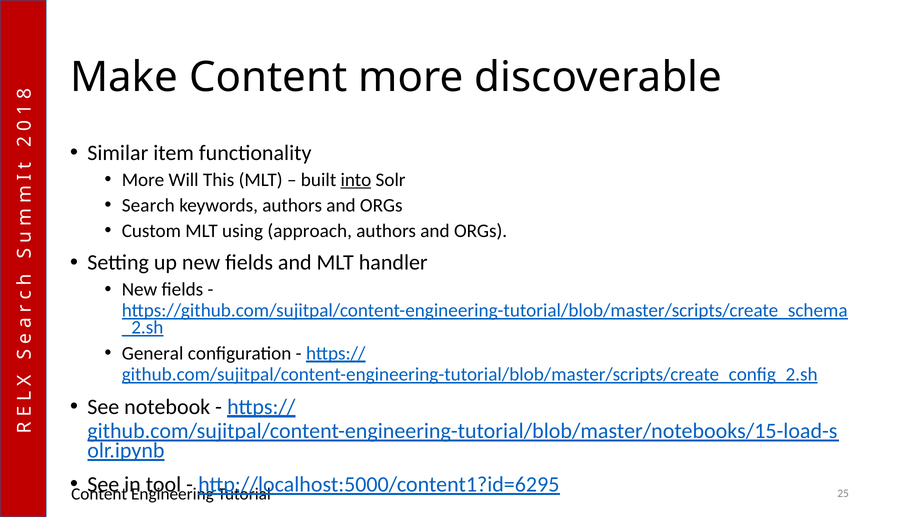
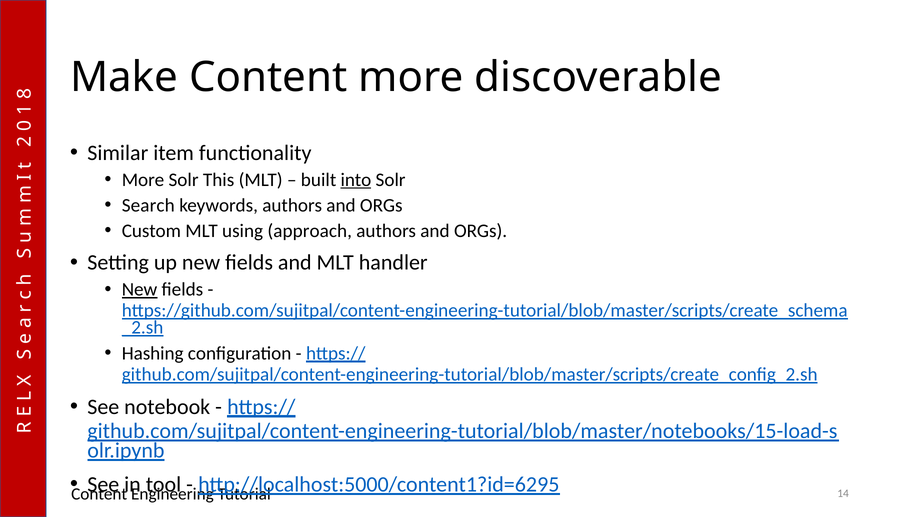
More Will: Will -> Solr (184, 180)
New underline: none -> present (140, 290)
General: General -> Hashing (153, 353)
25: 25 -> 14 (843, 494)
